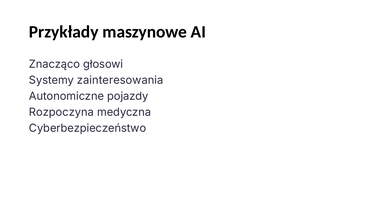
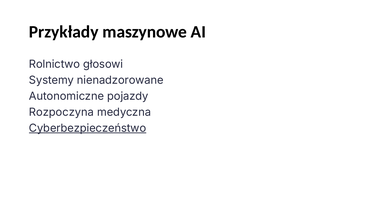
Znacząco: Znacząco -> Rolnictwo (55, 64)
zainteresowania: zainteresowania -> nienadzorowane (120, 80)
Cyberbezpieczeństwo underline: none -> present (88, 128)
